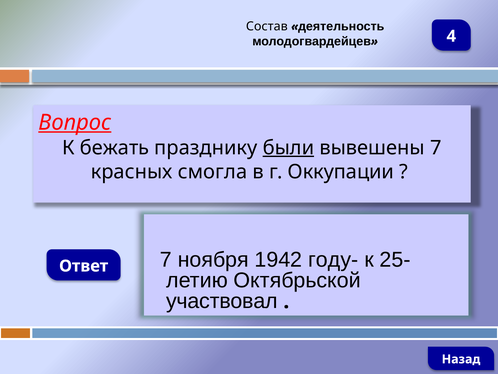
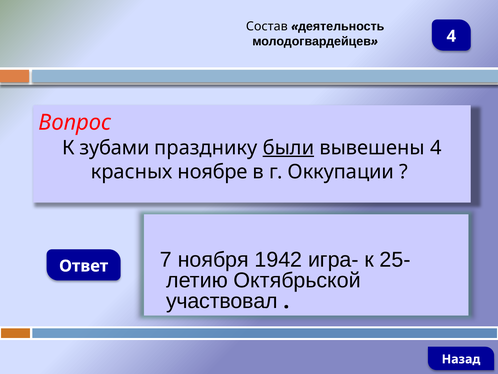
Вопрос underline: present -> none (75, 122)
бежать: бежать -> зубами (115, 148)
вывешены 7: 7 -> 4 (436, 148)
смогла: смогла -> ноябре (213, 172)
году-: году- -> игра- (333, 260)
